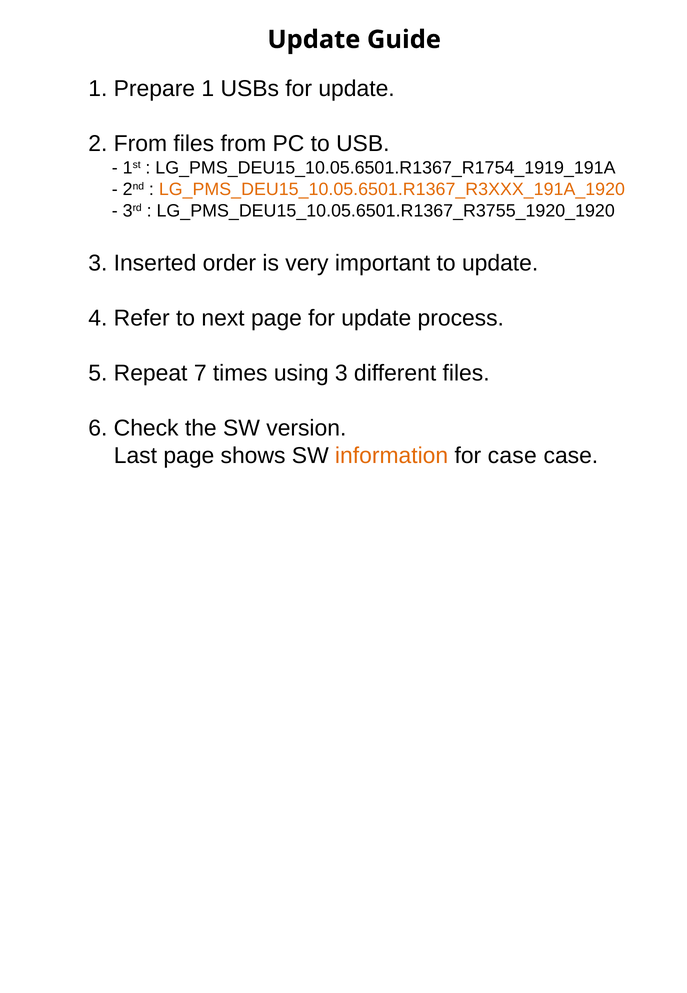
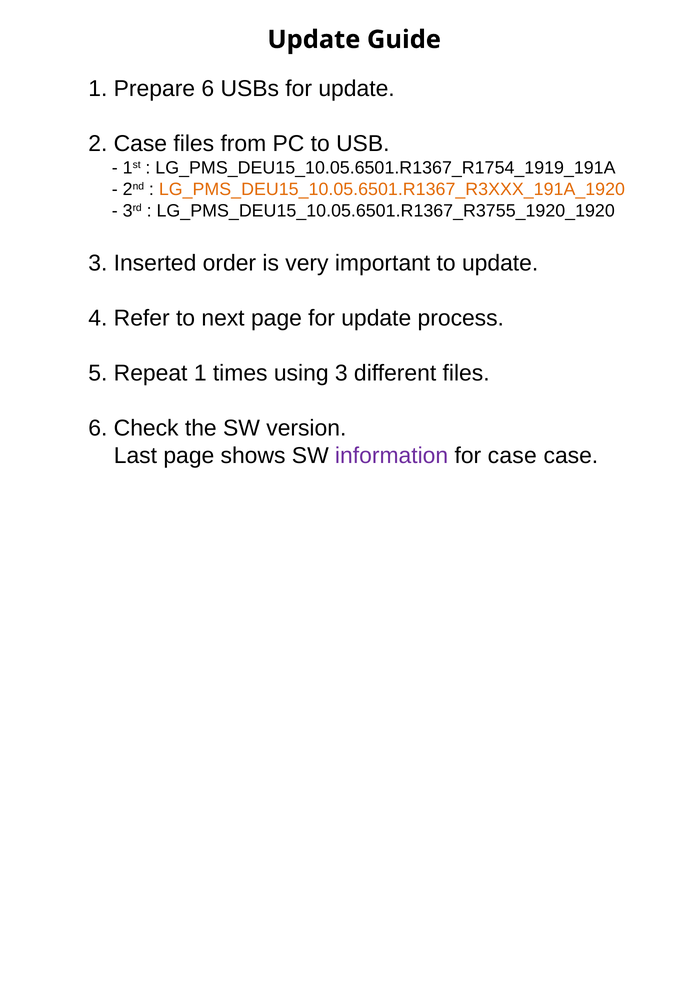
Prepare 1: 1 -> 6 (208, 89)
2 From: From -> Case (140, 144)
Repeat 7: 7 -> 1 (200, 373)
information colour: orange -> purple (392, 455)
